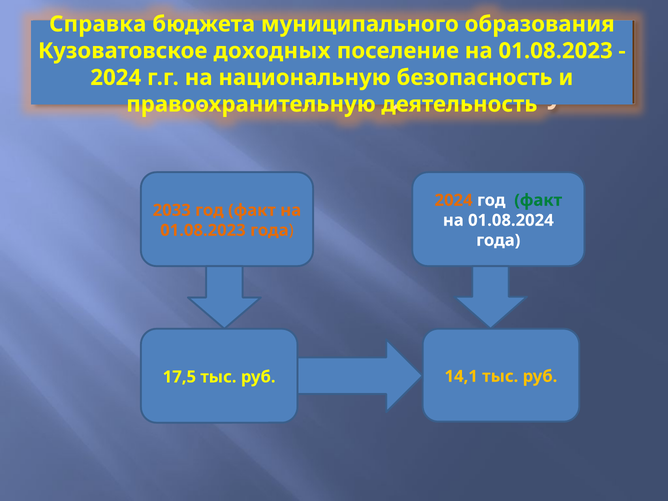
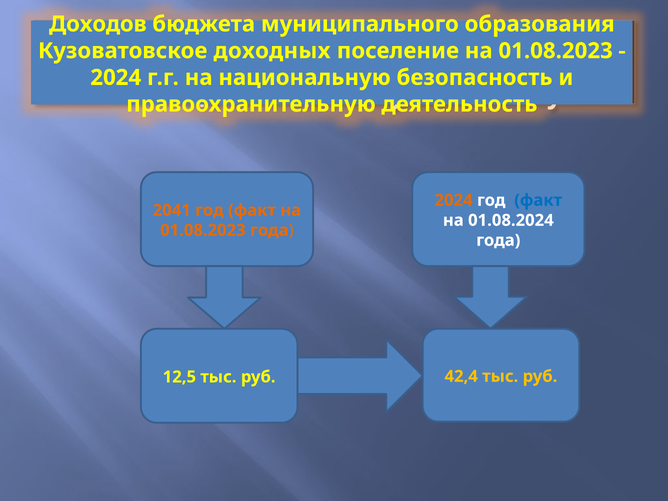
Справка: Справка -> Доходов (98, 24)
факт colour: green -> blue (538, 200)
2033: 2033 -> 2041 (172, 210)
14,1: 14,1 -> 42,4 (461, 376)
17,5: 17,5 -> 12,5 (179, 377)
